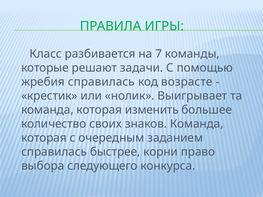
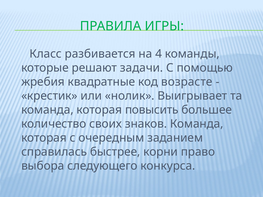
7: 7 -> 4 (159, 54)
жребия справилась: справилась -> квадратные (101, 82)
изменить: изменить -> повысить (152, 110)
